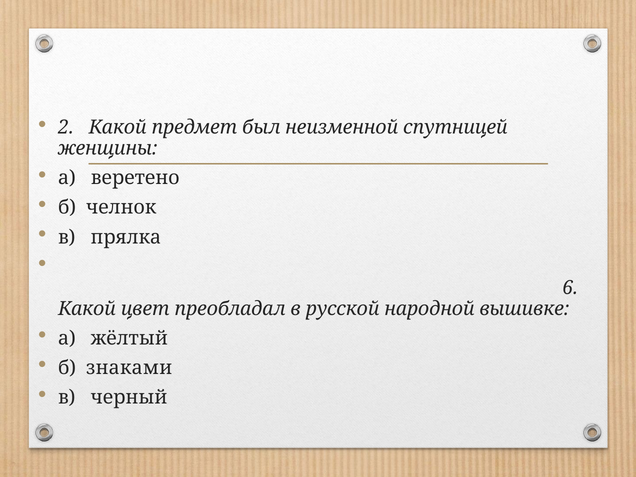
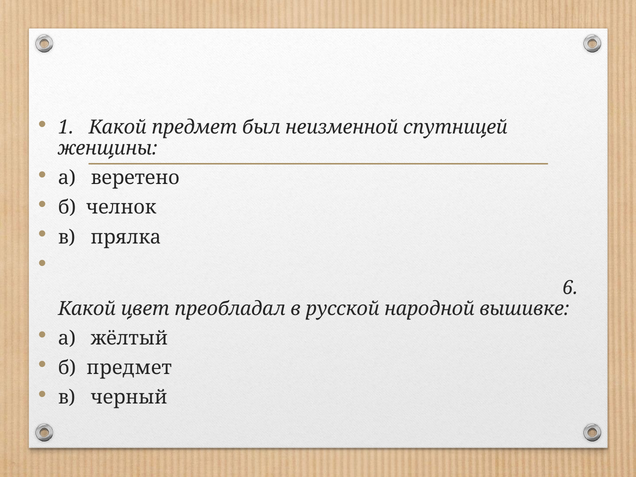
2: 2 -> 1 (66, 127)
б знаками: знаками -> предмет (129, 368)
